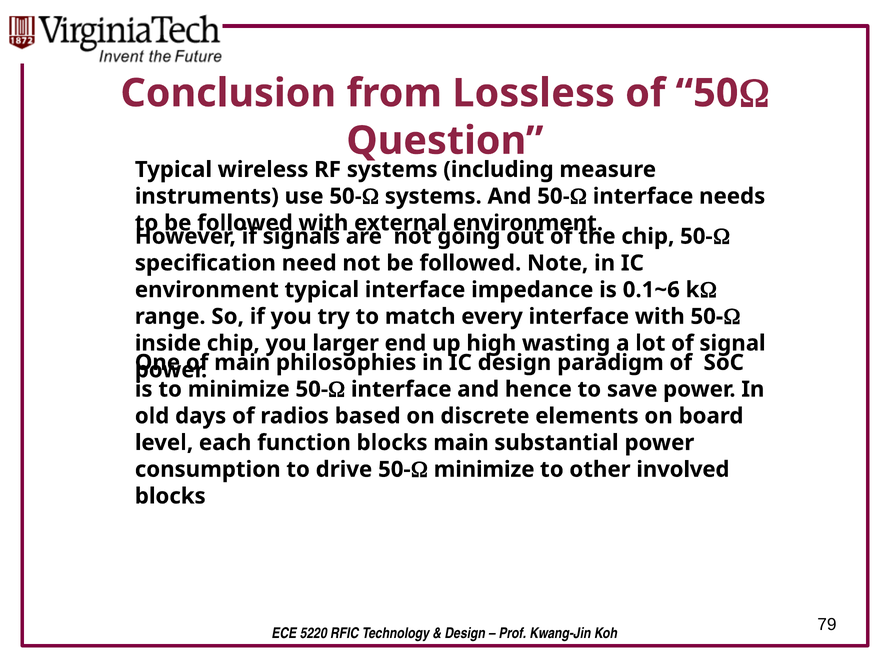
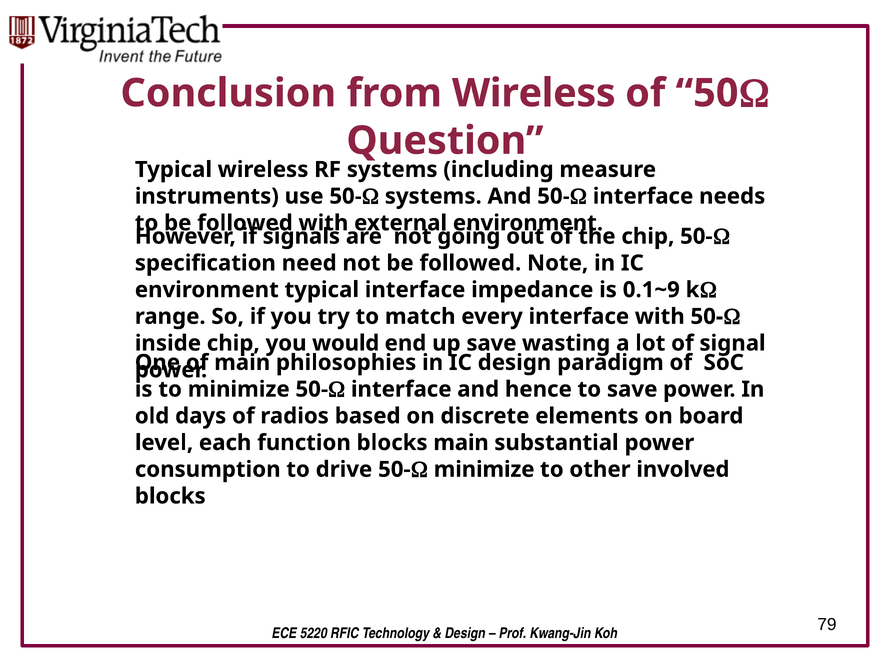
from Lossless: Lossless -> Wireless (534, 93)
0.1~6: 0.1~6 -> 0.1~9 (651, 290)
larger: larger -> would (346, 343)
up high: high -> save (491, 343)
